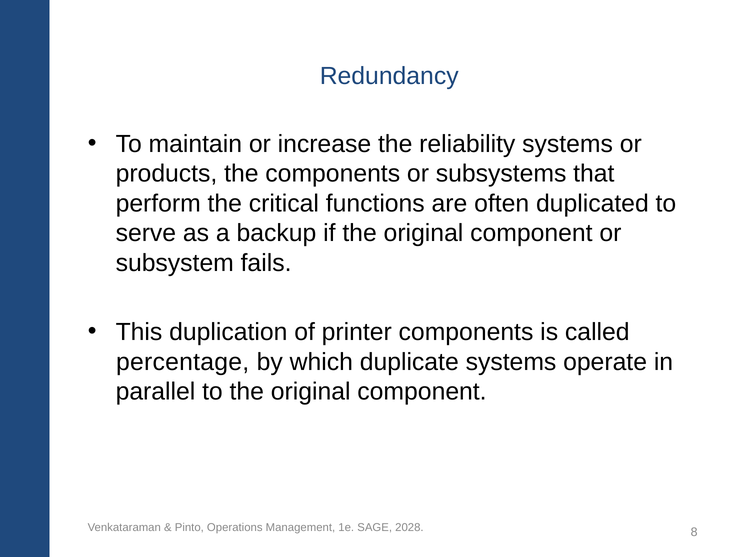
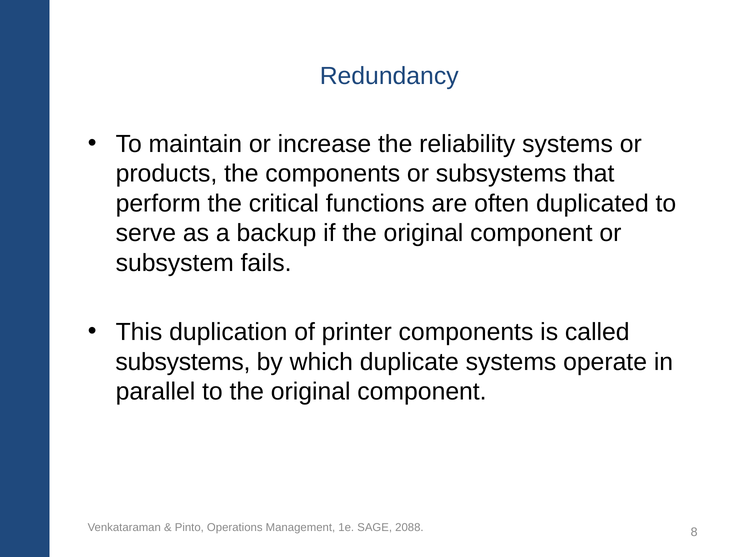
percentage: percentage -> subsystems (183, 362)
2028: 2028 -> 2088 (409, 527)
